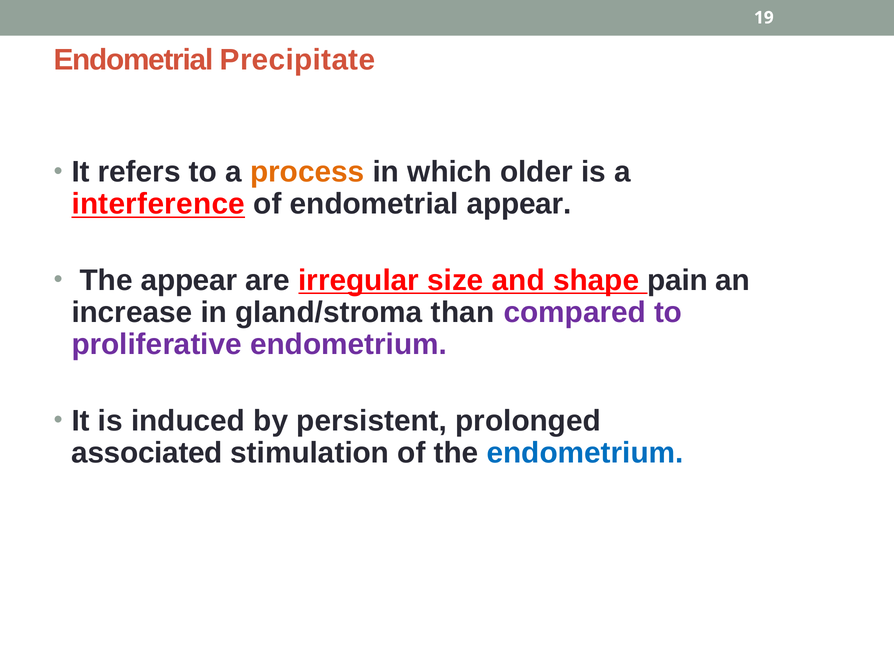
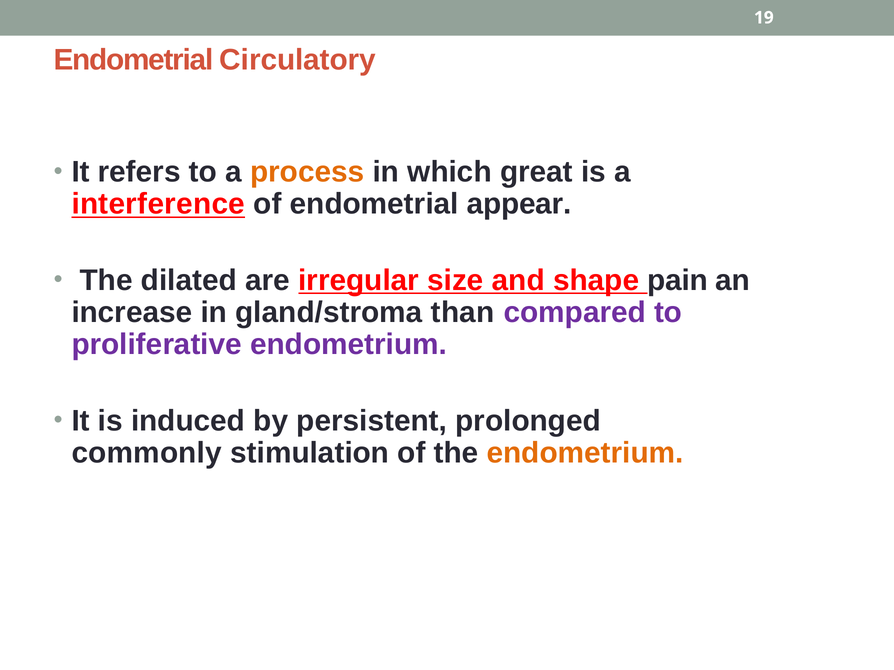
Precipitate: Precipitate -> Circulatory (298, 60)
older: older -> great (536, 172)
The appear: appear -> dilated (189, 280)
associated: associated -> commonly (147, 453)
endometrium colour: blue -> orange (585, 453)
